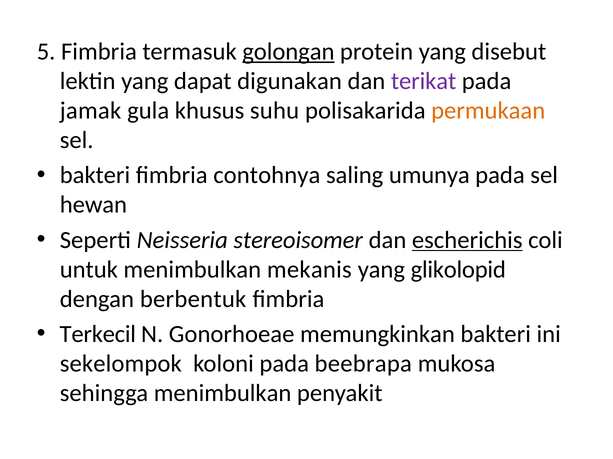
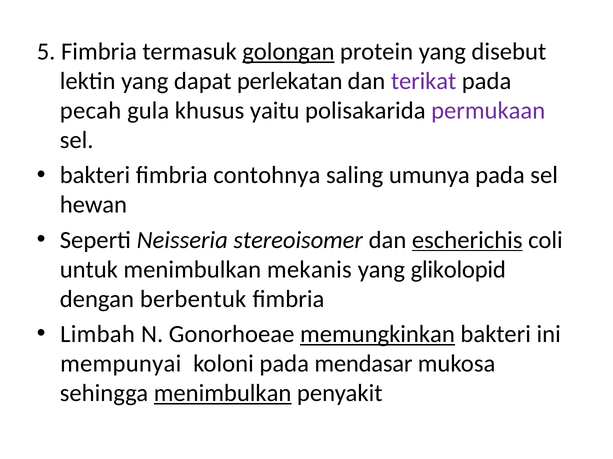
digunakan: digunakan -> perlekatan (290, 81)
jamak: jamak -> pecah (91, 111)
suhu: suhu -> yaitu (275, 111)
permukaan colour: orange -> purple (488, 111)
Terkecil: Terkecil -> Limbah (98, 335)
memungkinkan underline: none -> present (377, 335)
sekelompok: sekelompok -> mempunyai (121, 364)
beebrapa: beebrapa -> mendasar (363, 364)
menimbulkan underline: none -> present (223, 394)
